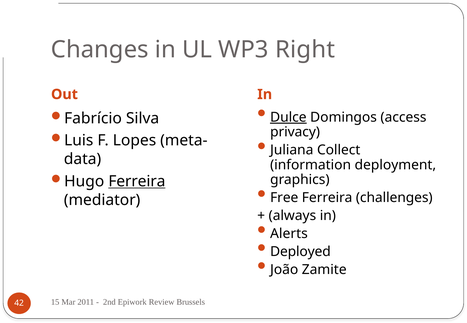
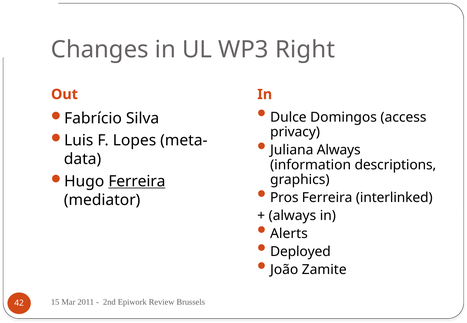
Dulce underline: present -> none (288, 117)
Juliana Collect: Collect -> Always (339, 150)
deployment: deployment -> descriptions (395, 165)
Free: Free -> Pros (284, 198)
challenges: challenges -> interlinked (394, 198)
